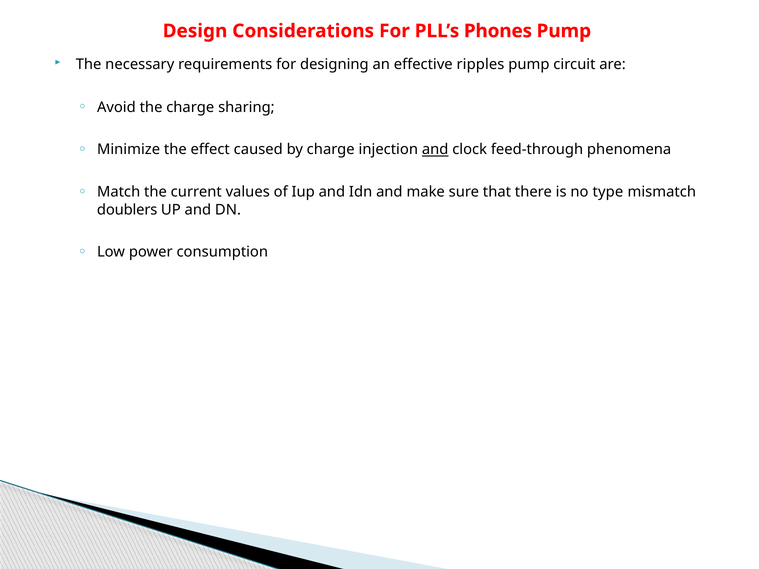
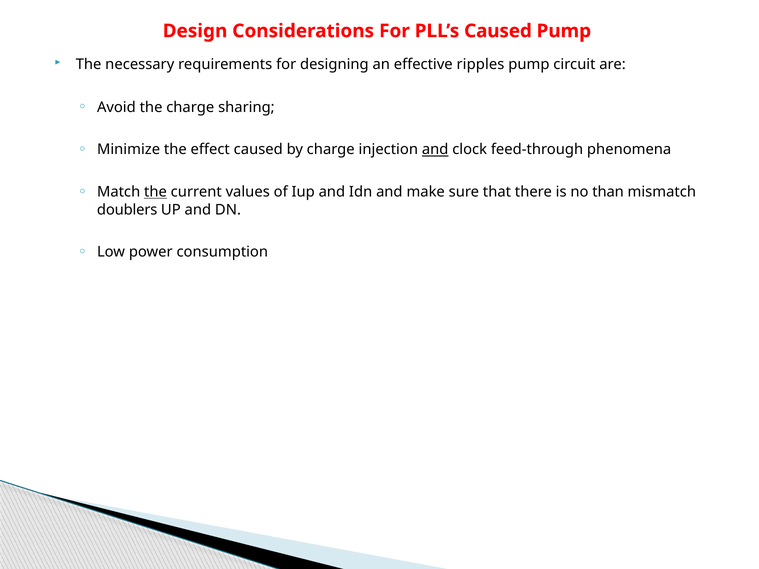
PLL’s Phones: Phones -> Caused (498, 31)
the underline: none -> present (155, 192)
type: type -> than (608, 192)
